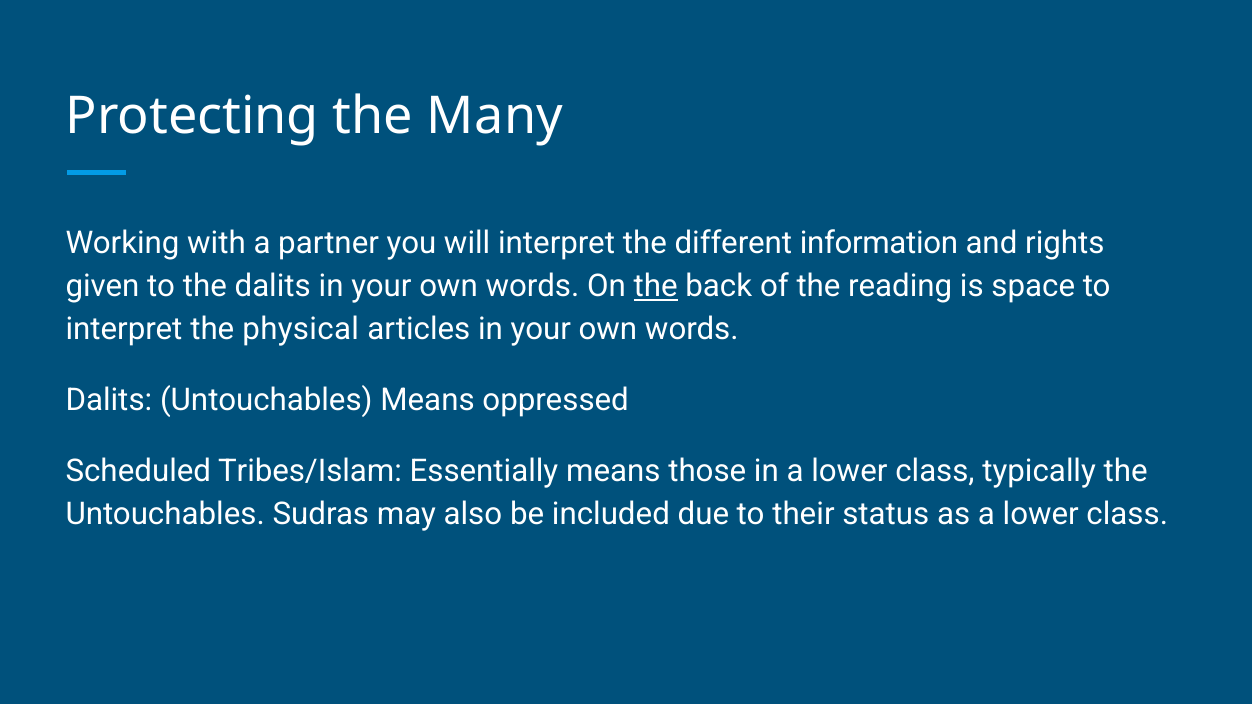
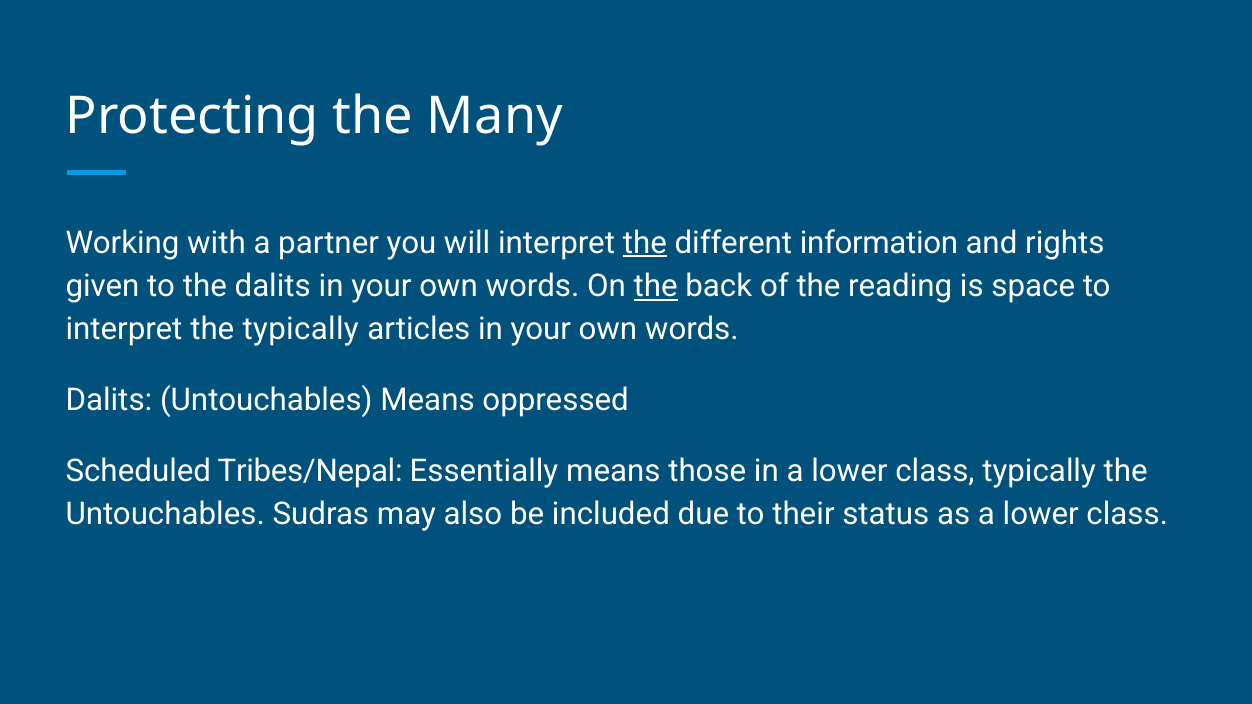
the underline: none -> present (645, 243)
the physical: physical -> typically (301, 329)
Tribes/Islam: Tribes/Islam -> Tribes/Nepal (310, 471)
